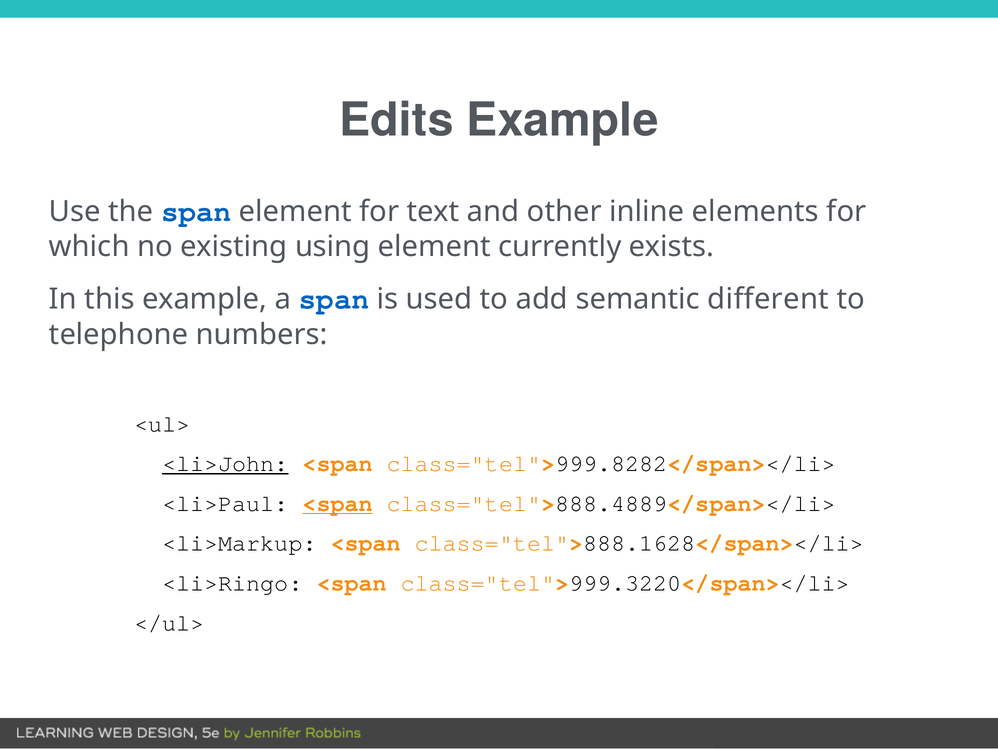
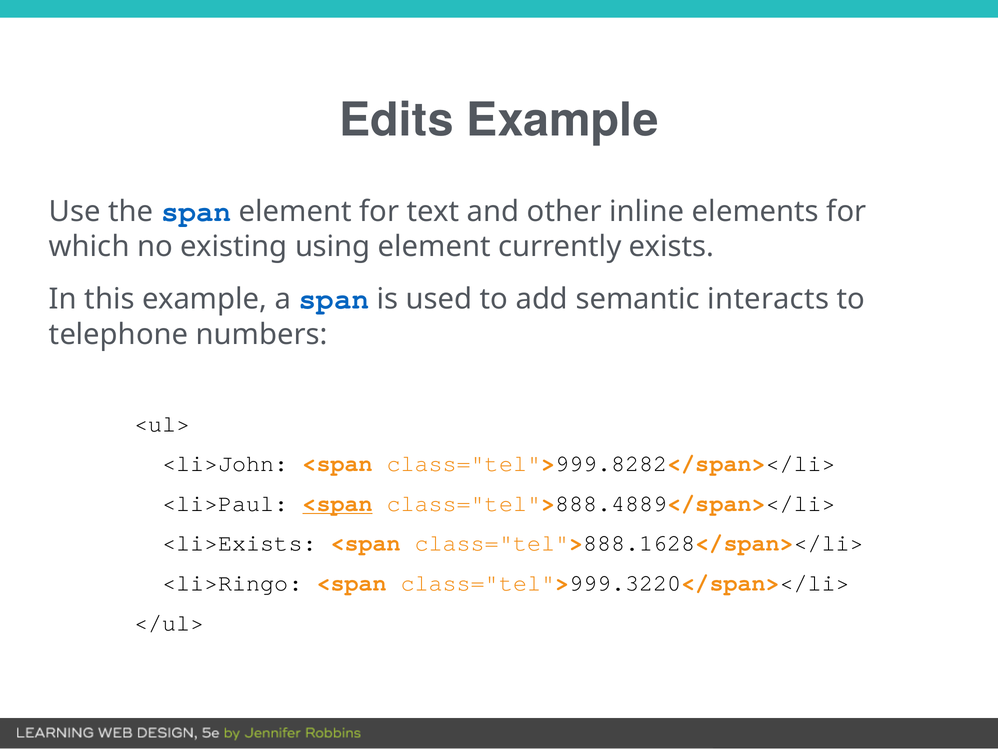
different: different -> interacts (768, 299)
<li>John underline: present -> none (225, 463)
<li>Markup: <li>Markup -> <li>Exists (239, 543)
